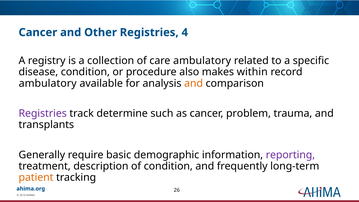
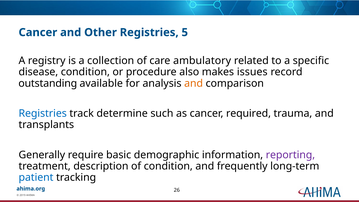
4: 4 -> 5 (185, 32)
within: within -> issues (252, 72)
ambulatory: ambulatory -> outstanding (48, 83)
Registries colour: purple -> blue (43, 113)
problem: problem -> required (249, 113)
patient colour: orange -> blue (36, 177)
